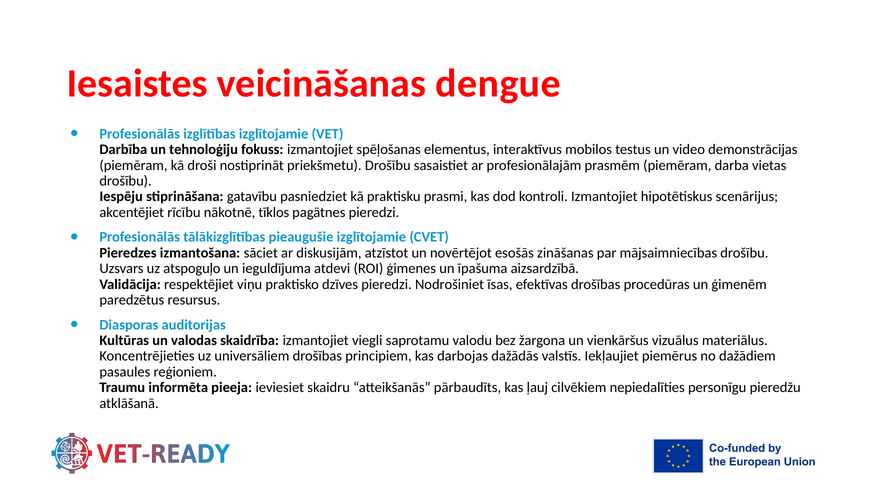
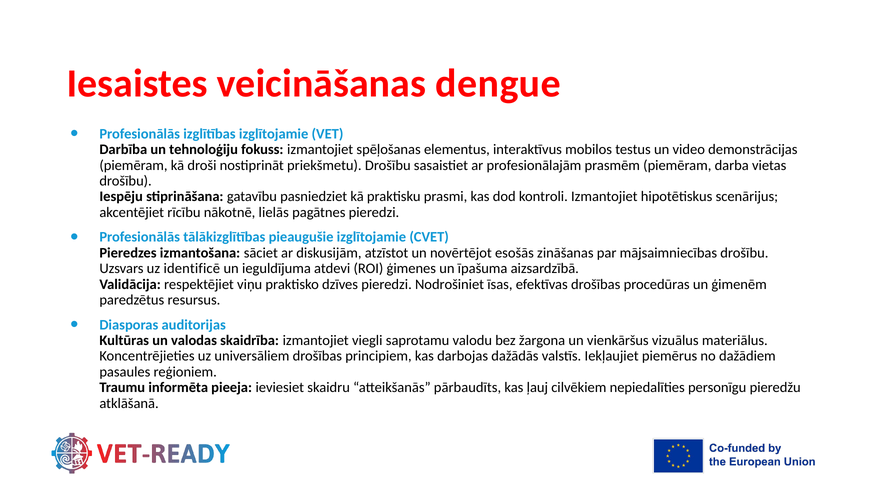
tīklos: tīklos -> lielās (274, 212)
atspoguļo: atspoguļo -> identificē (192, 269)
